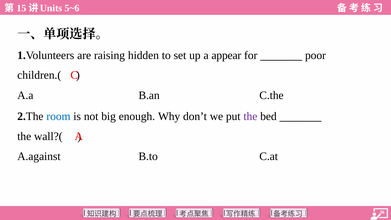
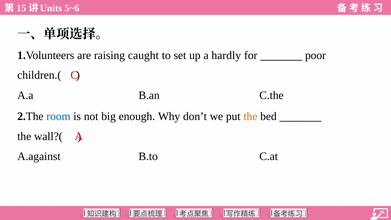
hidden: hidden -> caught (143, 55)
appear: appear -> hardly (226, 55)
the colour: purple -> orange (250, 116)
